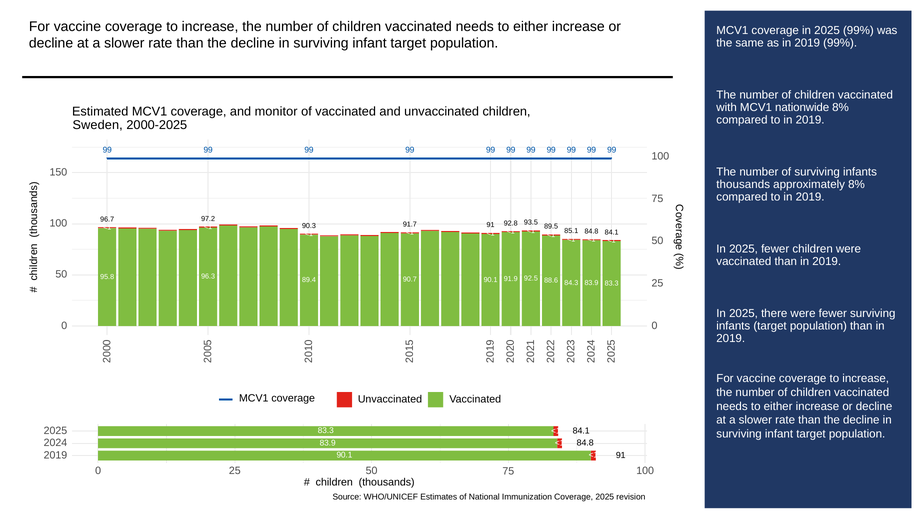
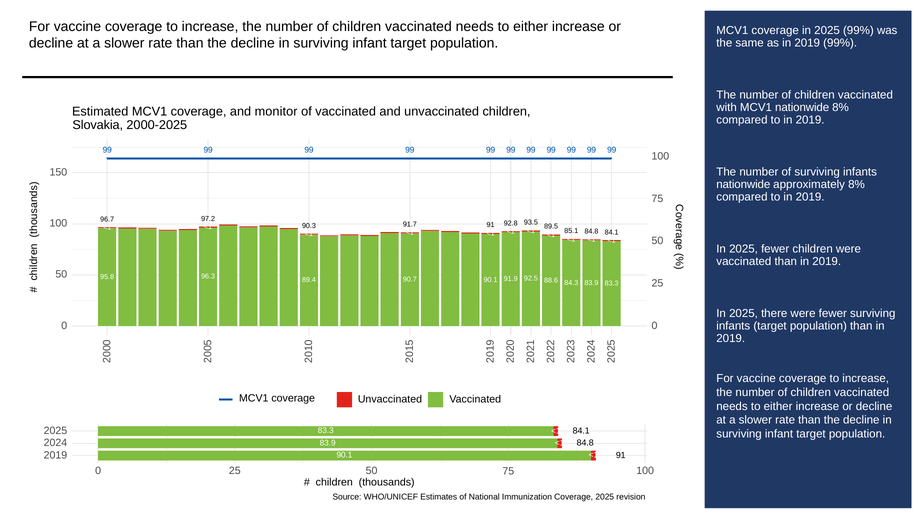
Sweden: Sweden -> Slovakia (98, 125)
thousands: thousands -> nationwide (743, 184)
